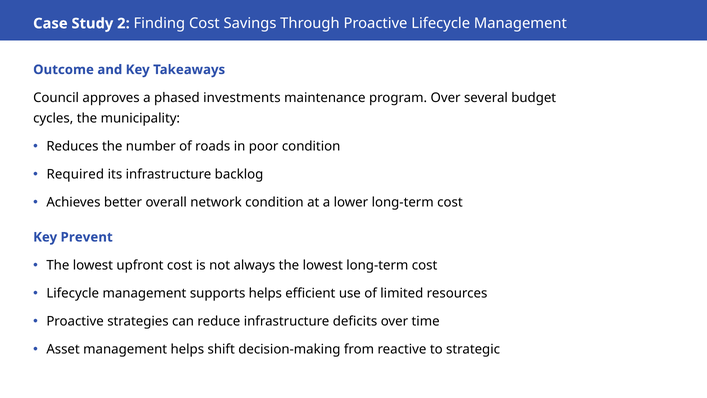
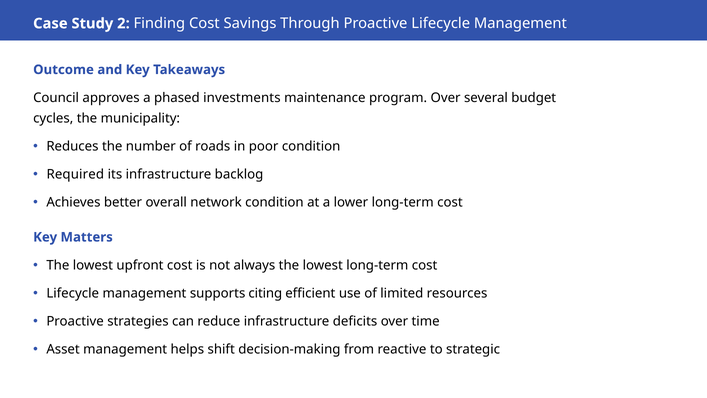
Prevent: Prevent -> Matters (87, 237)
supports helps: helps -> citing (265, 293)
